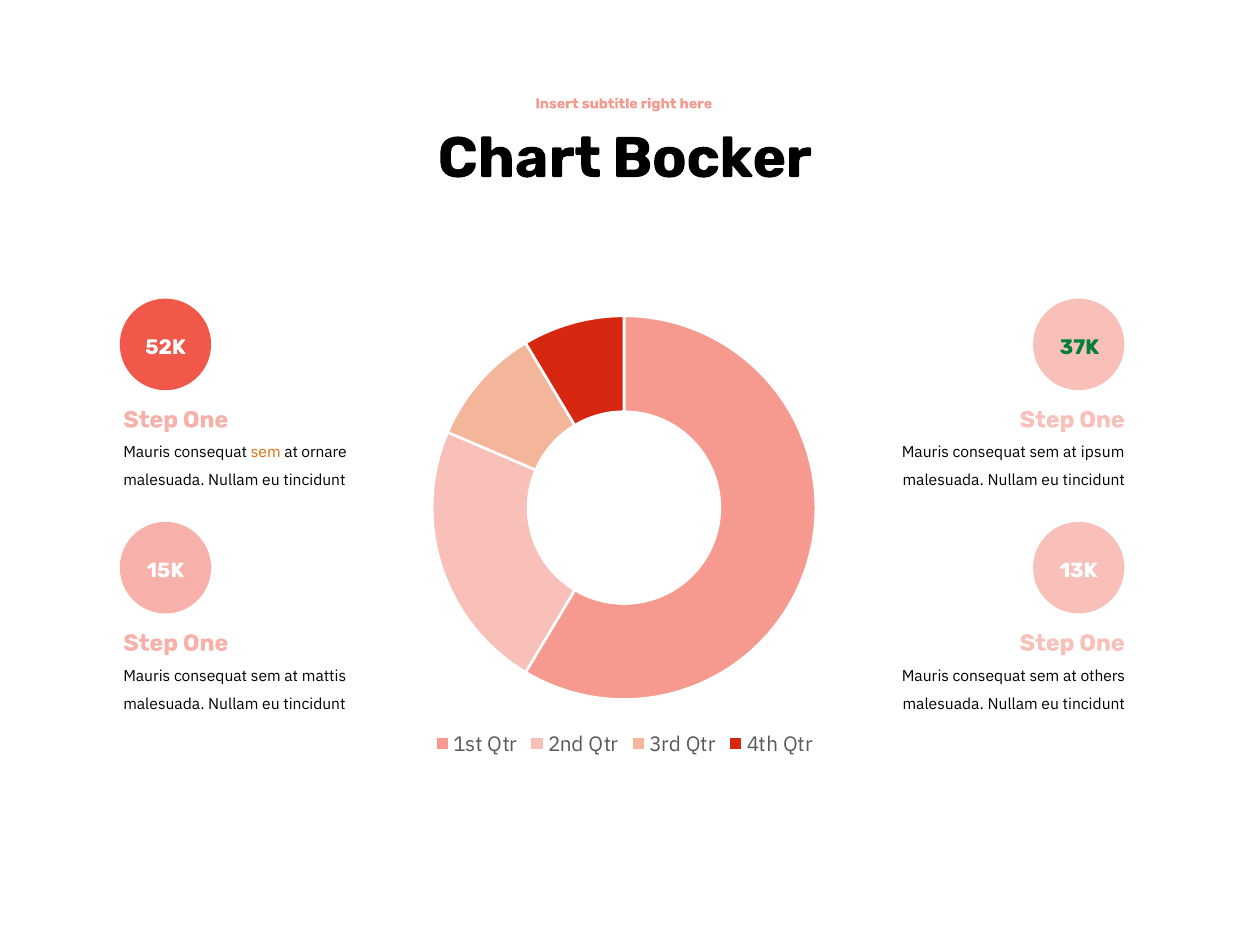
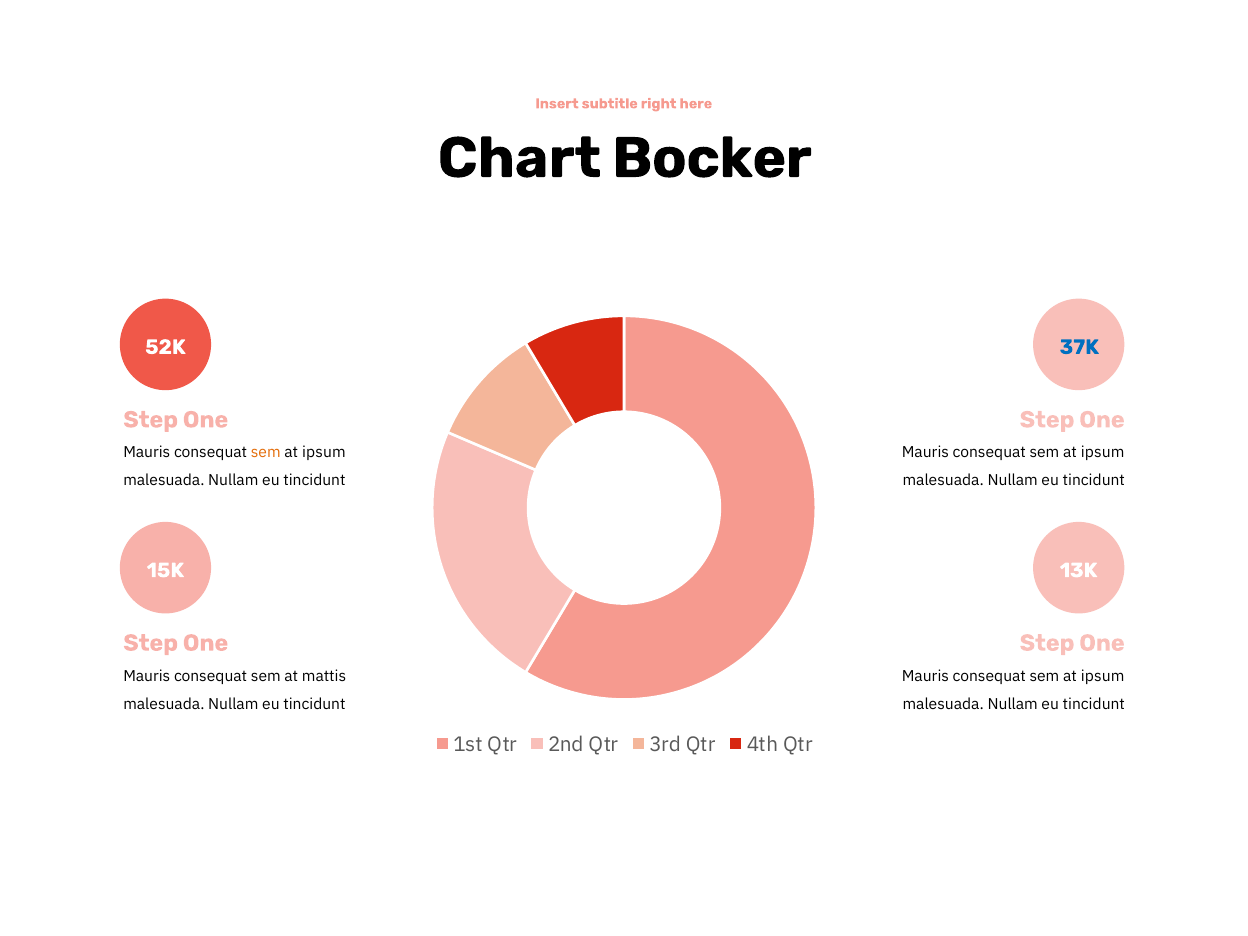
37K colour: green -> blue (1079, 347)
ornare: ornare -> ipsum (324, 453)
others: others -> ipsum (1103, 676)
